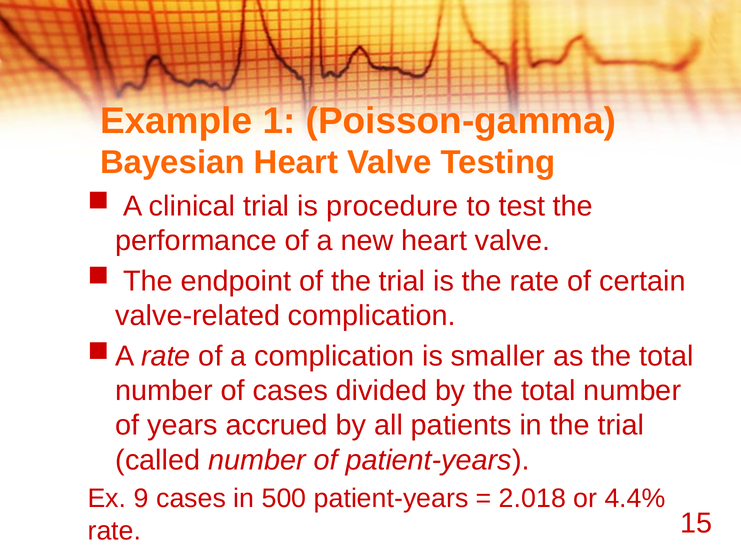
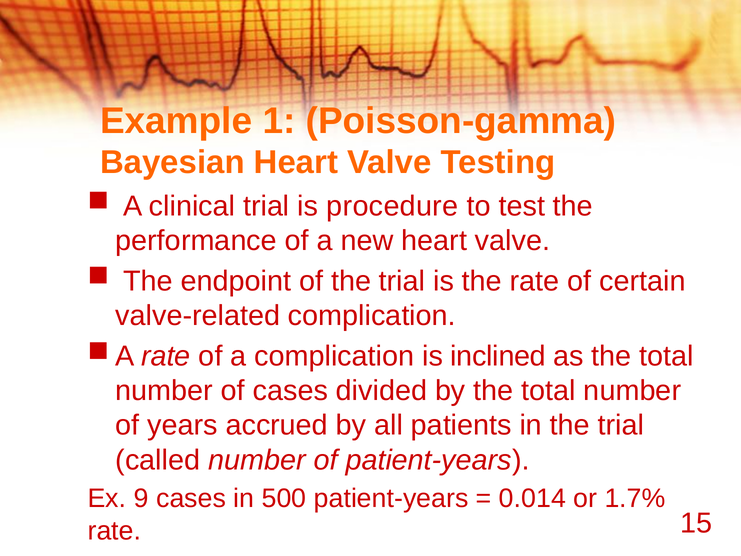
smaller: smaller -> inclined (498, 356)
2.018: 2.018 -> 0.014 (532, 498)
4.4%: 4.4% -> 1.7% (635, 498)
